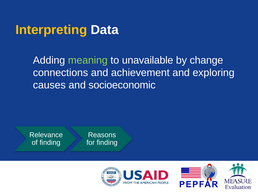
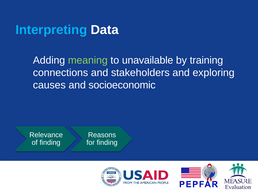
Interpreting colour: yellow -> light blue (51, 30)
change: change -> training (206, 60)
achievement: achievement -> stakeholders (140, 73)
